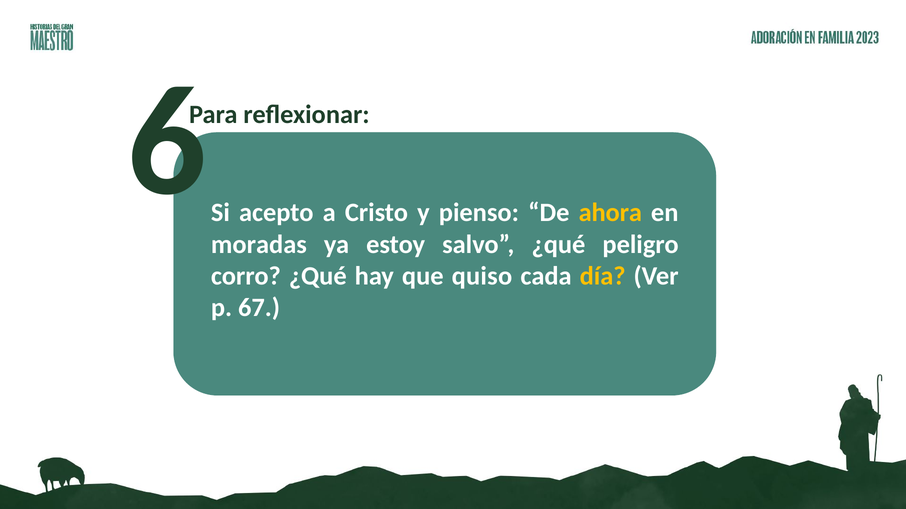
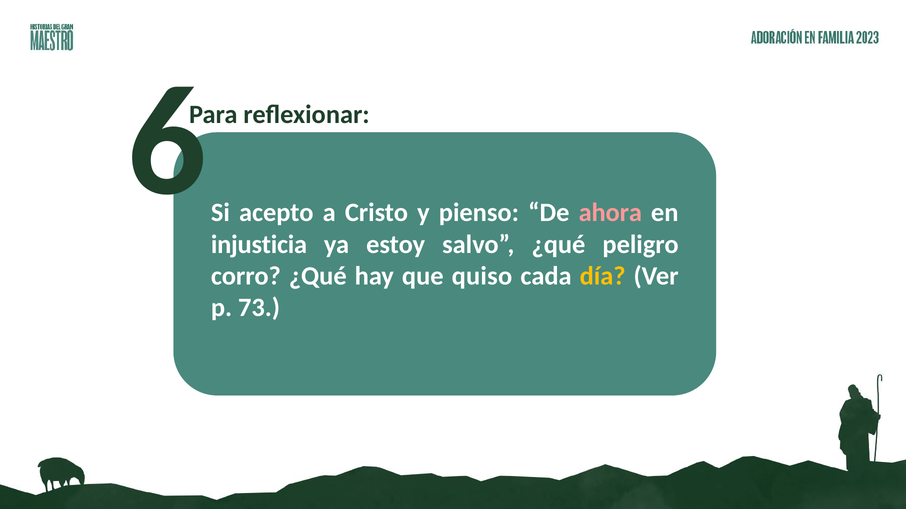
ahora colour: yellow -> pink (610, 213)
moradas: moradas -> injusticia (259, 245)
67: 67 -> 73 (259, 308)
